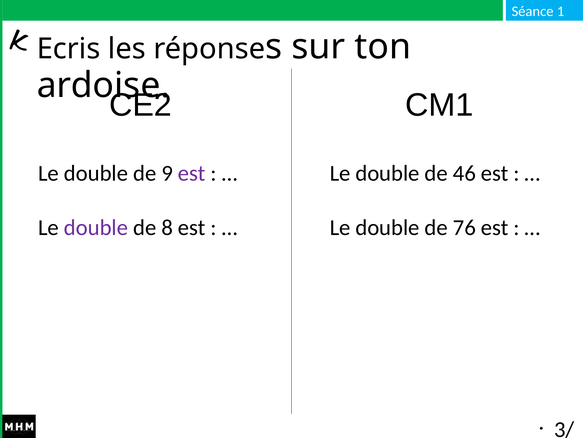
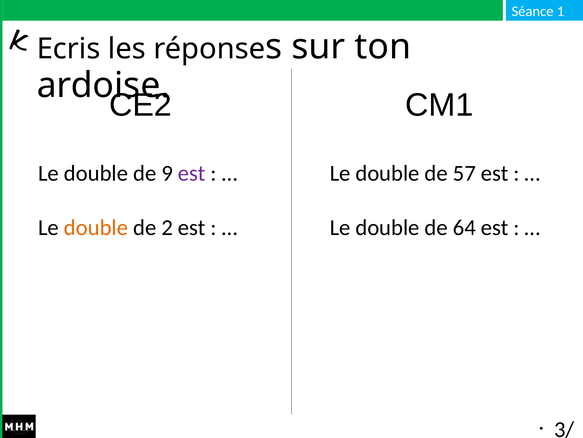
46: 46 -> 57 (464, 173)
double colour: purple -> orange (96, 227)
de 8: 8 -> 2 (167, 227)
76: 76 -> 64 (464, 227)
